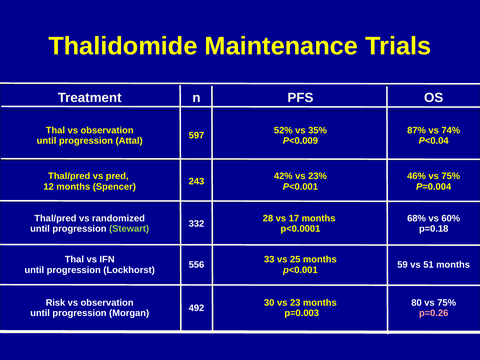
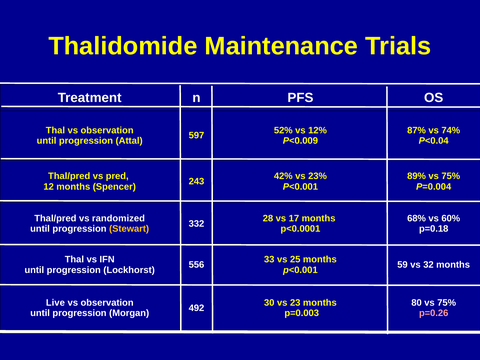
35%: 35% -> 12% (318, 130)
46%: 46% -> 89% (417, 176)
Stewart colour: light green -> yellow (129, 229)
51: 51 -> 32 (428, 265)
Risk: Risk -> Live (55, 303)
